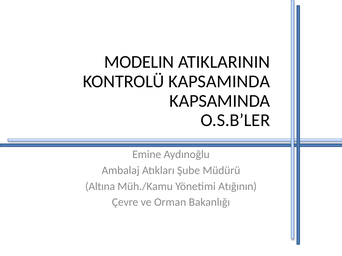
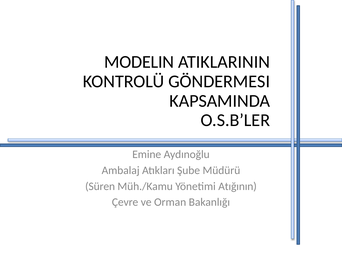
KONTROLÜ KAPSAMINDA: KAPSAMINDA -> GÖNDERMESI (219, 82)
Altına: Altına -> Süren (100, 187)
